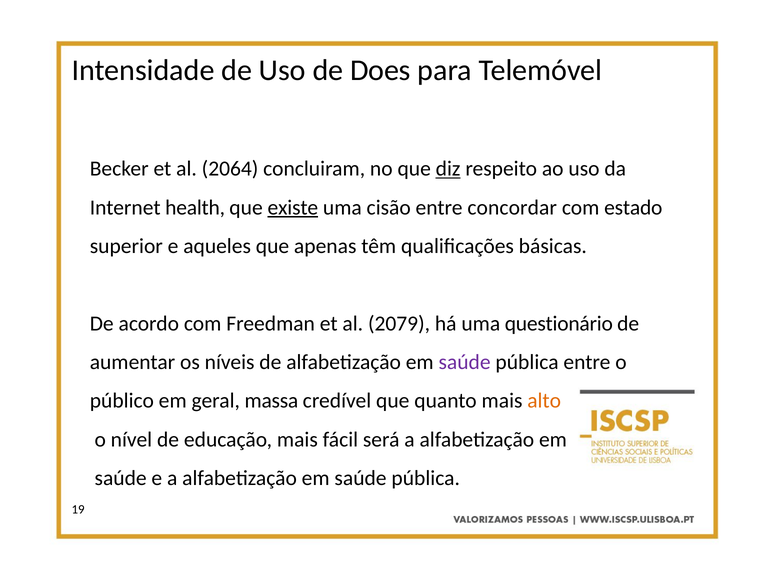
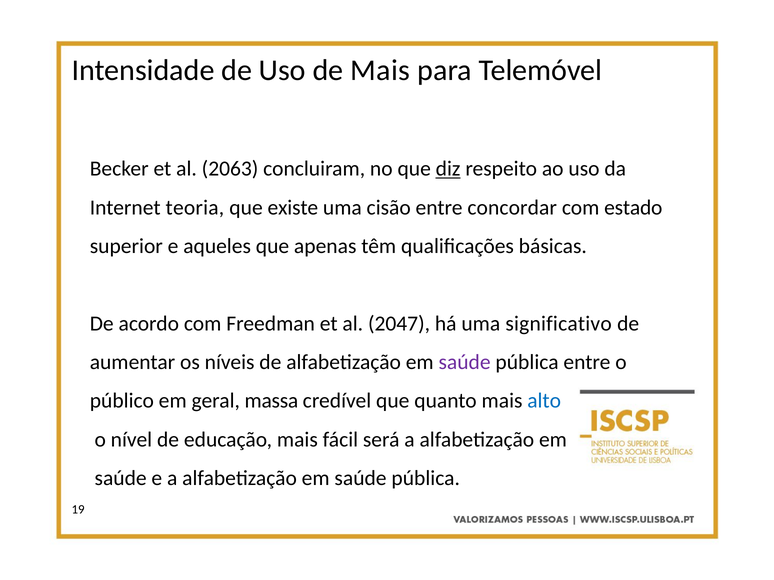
de Does: Does -> Mais (380, 70)
2064: 2064 -> 2063 (230, 169)
health: health -> teoria (195, 208)
existe underline: present -> none (293, 208)
2079: 2079 -> 2047 (399, 324)
questionário: questionário -> significativo (559, 324)
alto colour: orange -> blue (544, 401)
